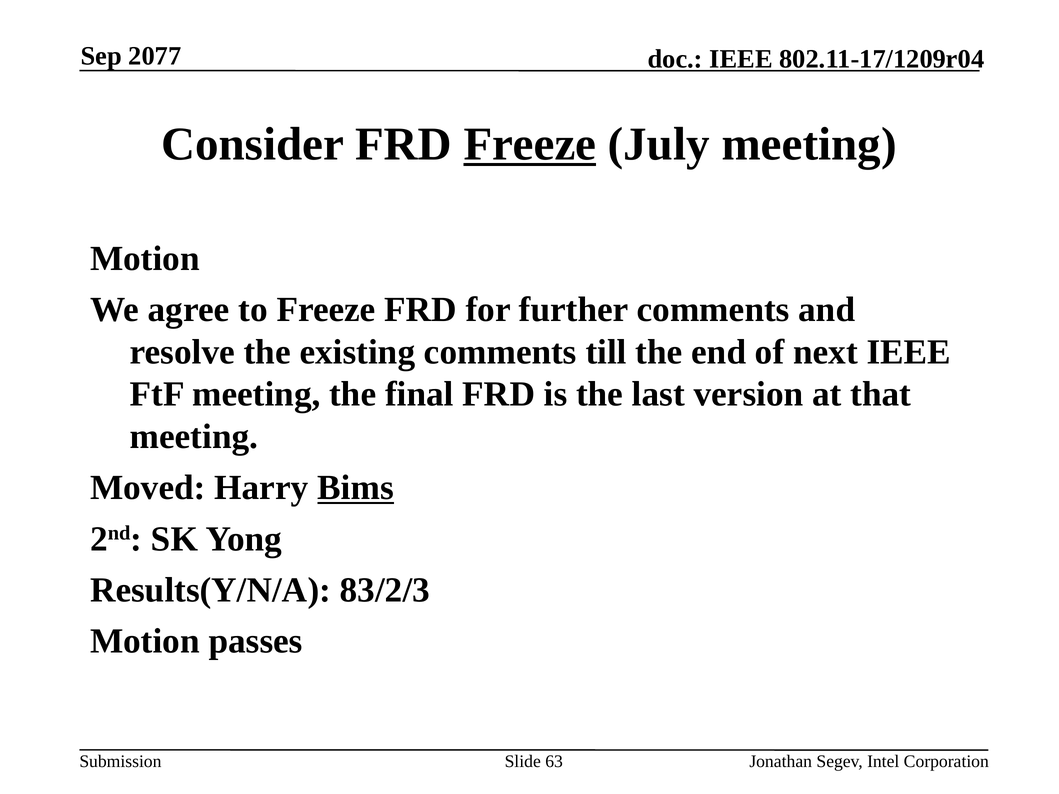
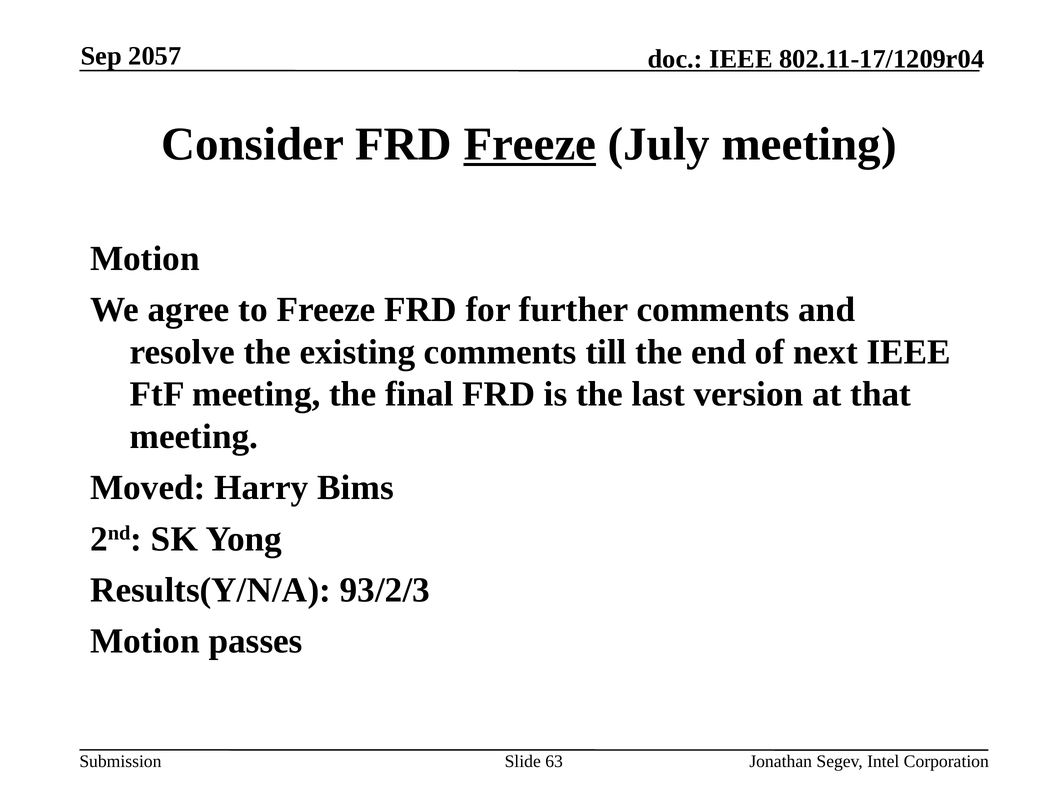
2077: 2077 -> 2057 (155, 56)
Bims underline: present -> none (356, 488)
83/2/3: 83/2/3 -> 93/2/3 (385, 590)
